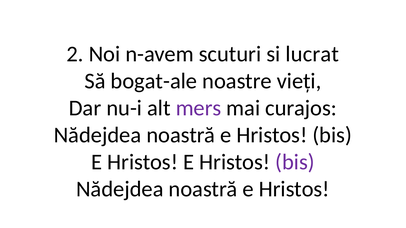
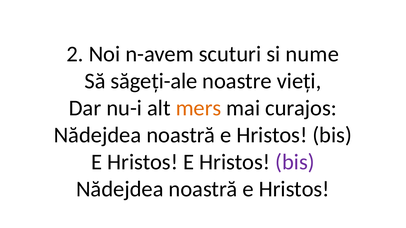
lucrat: lucrat -> nume (312, 54)
bogat-ale: bogat-ale -> săgeți-ale (154, 81)
mers colour: purple -> orange (199, 108)
